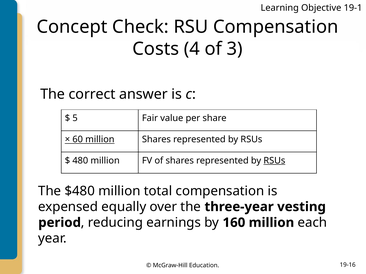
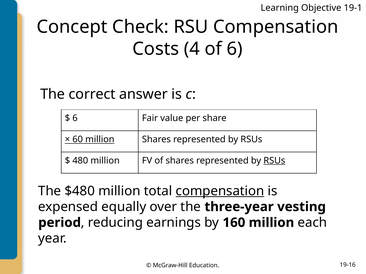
of 3: 3 -> 6 (235, 49)
5: 5 -> 6 (75, 118)
compensation underline: none -> present (220, 191)
